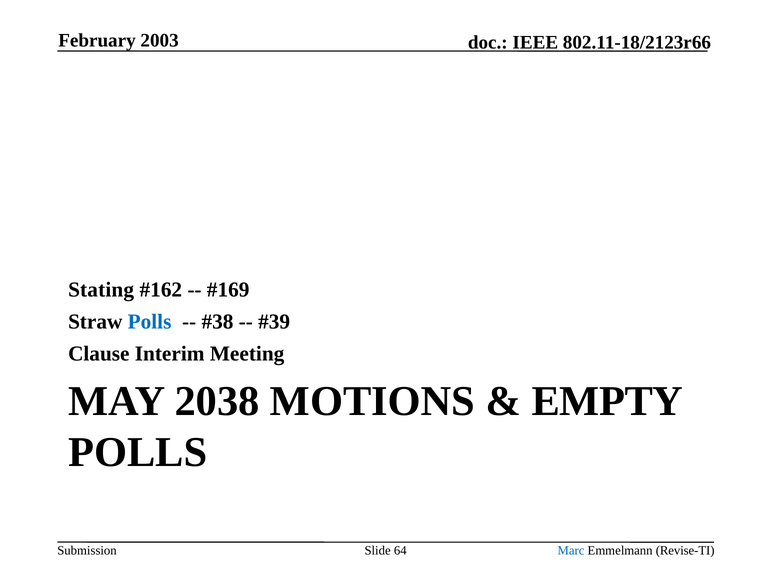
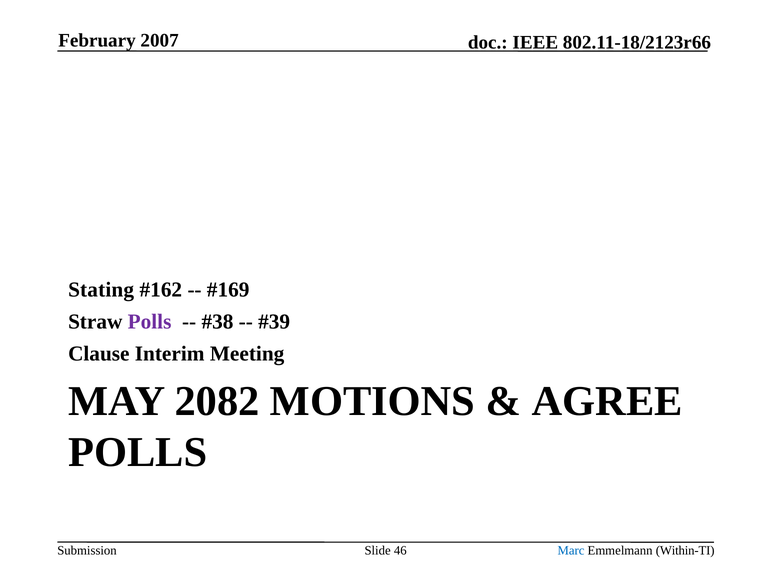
2003: 2003 -> 2007 (160, 41)
Polls colour: blue -> purple (150, 322)
2038: 2038 -> 2082 (217, 401)
EMPTY: EMPTY -> AGREE (607, 401)
64: 64 -> 46 (400, 550)
Revise-TI: Revise-TI -> Within-TI (685, 550)
